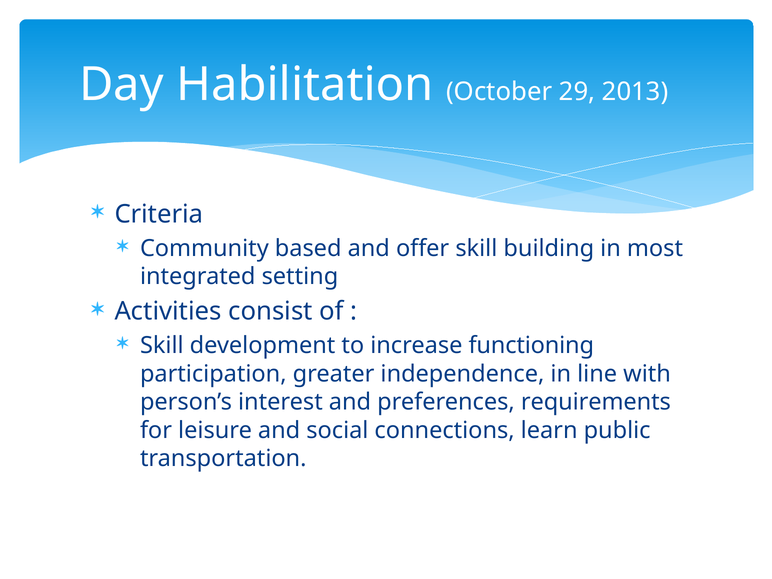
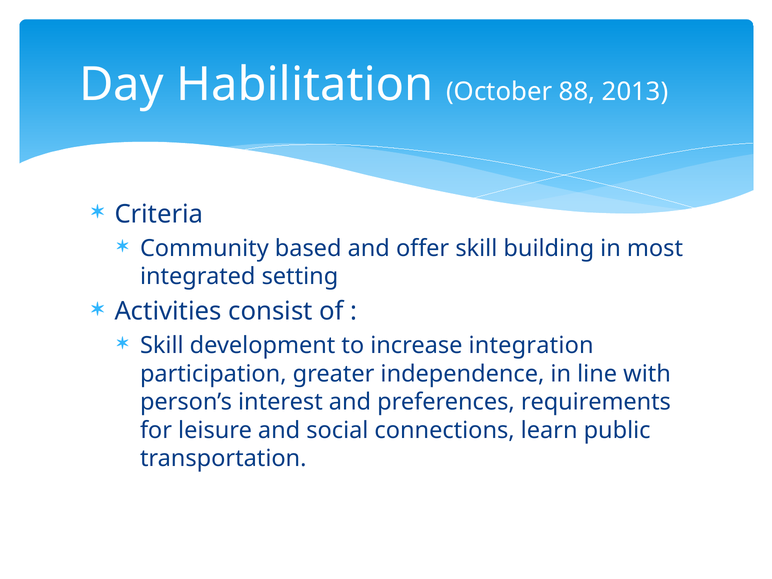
29: 29 -> 88 (577, 92)
functioning: functioning -> integration (531, 345)
